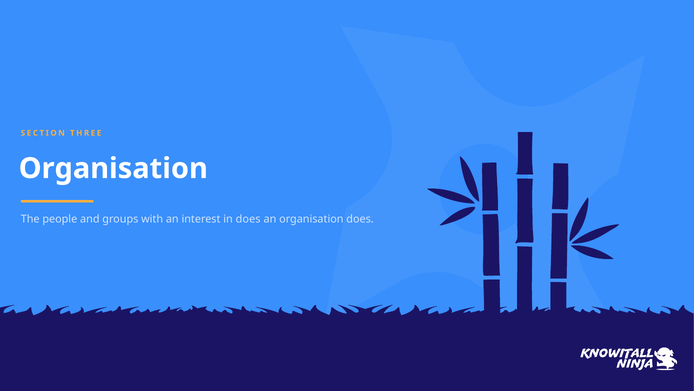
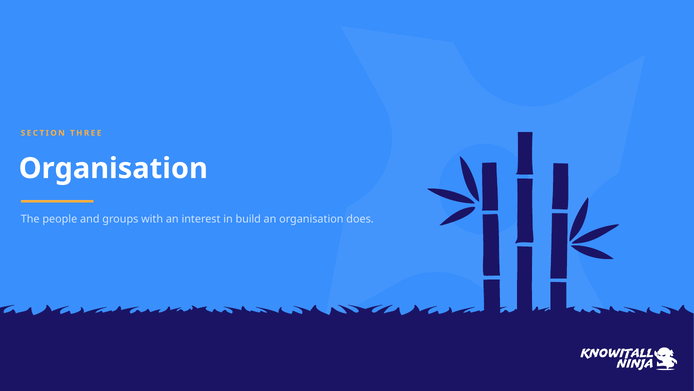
in does: does -> build (248, 219)
